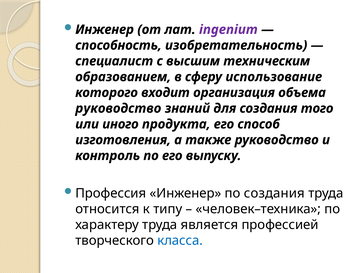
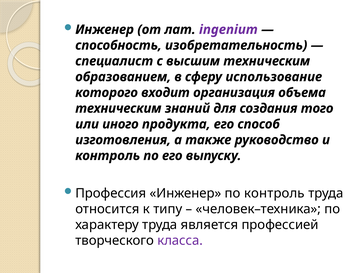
руководство: руководство -> техническим (118, 108)
по создания: создания -> контроль (274, 193)
класса colour: blue -> purple (180, 241)
